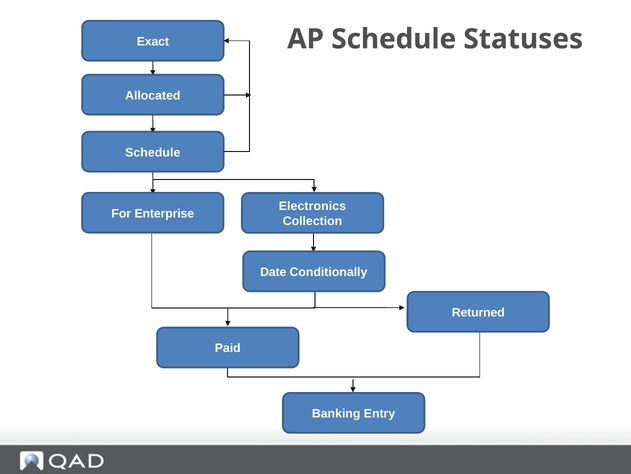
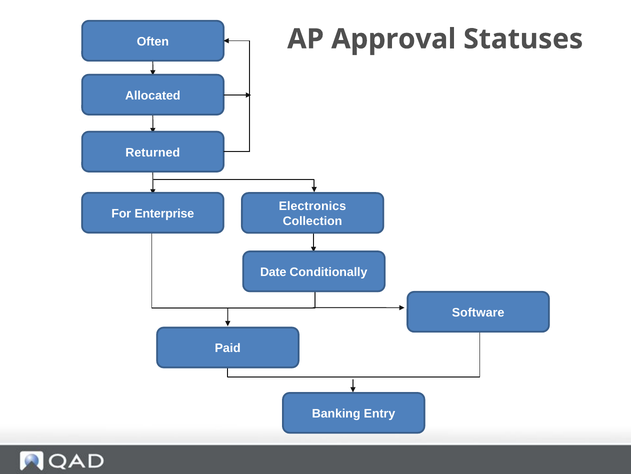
AP Schedule: Schedule -> Approval (394, 39)
Exact: Exact -> Often (153, 42)
Schedule: Schedule -> Returned (153, 152)
Returned: Returned -> Software (478, 312)
